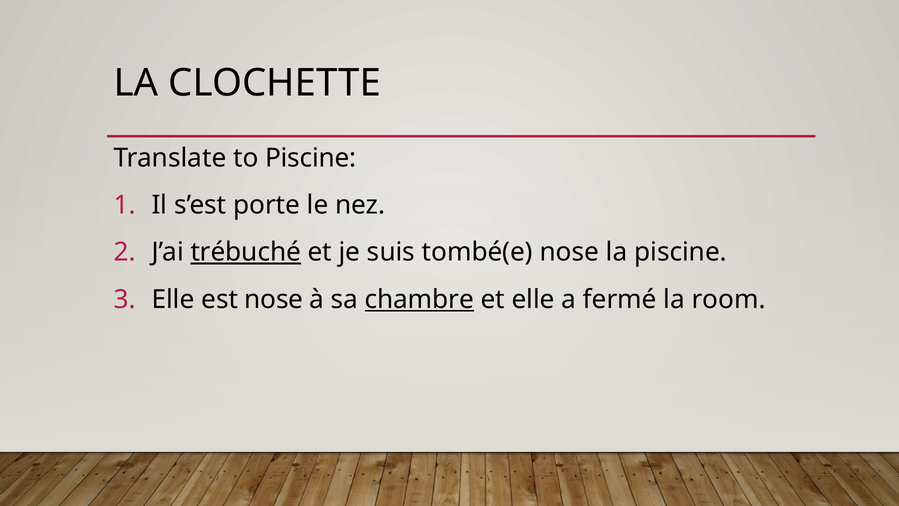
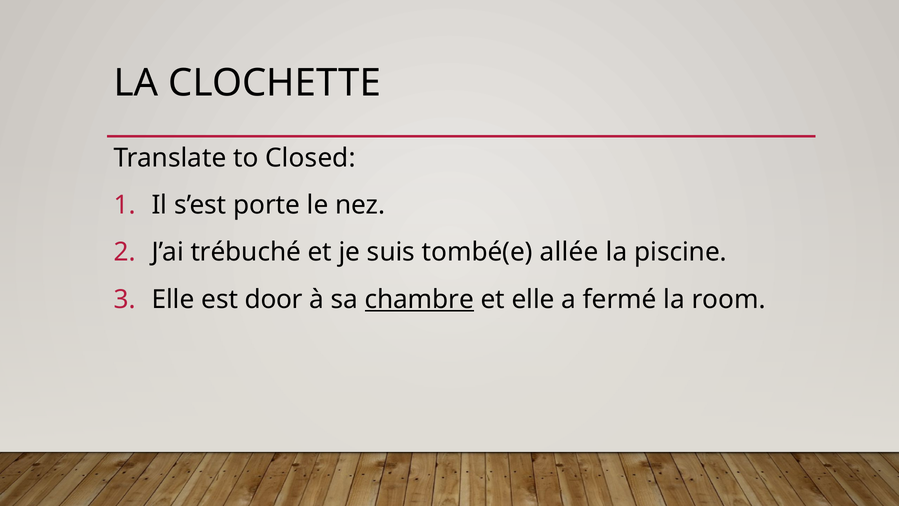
to Piscine: Piscine -> Closed (310, 158)
trébuché underline: present -> none (246, 252)
tombé(e nose: nose -> allée (569, 252)
est nose: nose -> door (274, 299)
